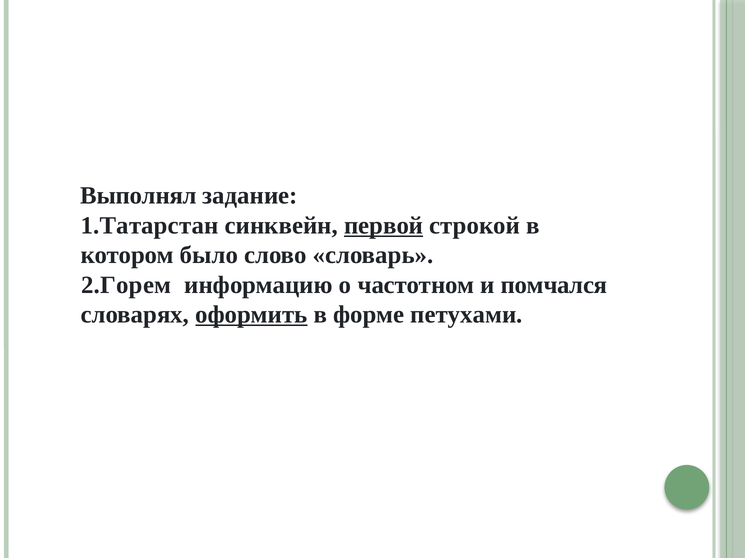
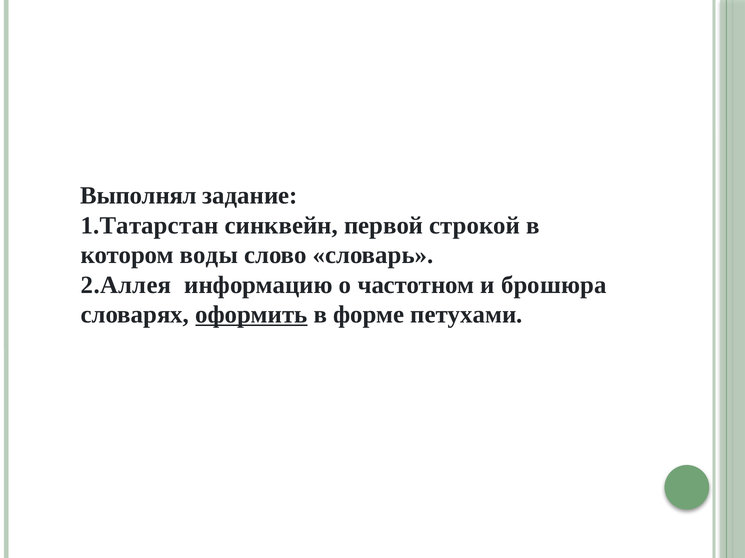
первой underline: present -> none (384, 226)
было: было -> воды (209, 255)
2.Горем: 2.Горем -> 2.Аллея (126, 285)
помчался: помчался -> брошюра (554, 285)
